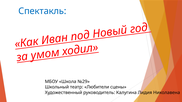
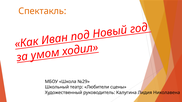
Спектакль colour: blue -> orange (42, 11)
